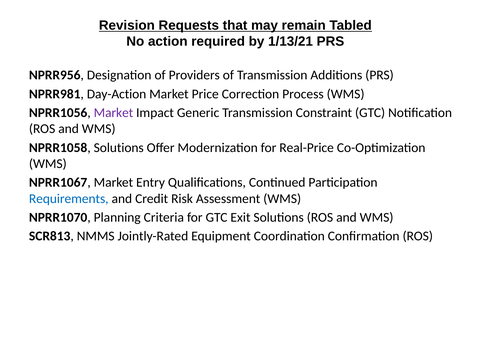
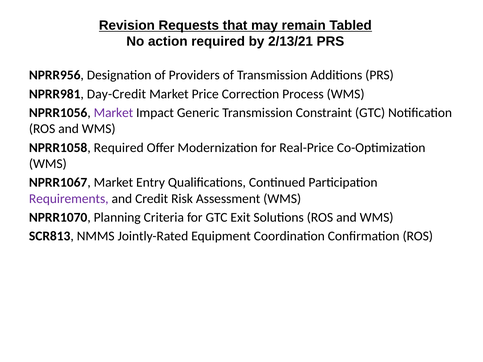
1/13/21: 1/13/21 -> 2/13/21 (291, 42)
Day-Action: Day-Action -> Day-Credit (116, 94)
NPRR1058 Solutions: Solutions -> Required (119, 148)
Requirements colour: blue -> purple (69, 199)
